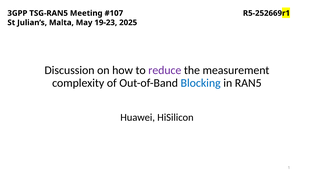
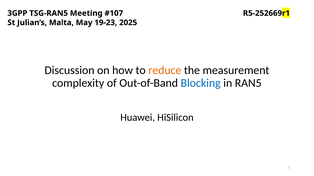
reduce colour: purple -> orange (165, 70)
